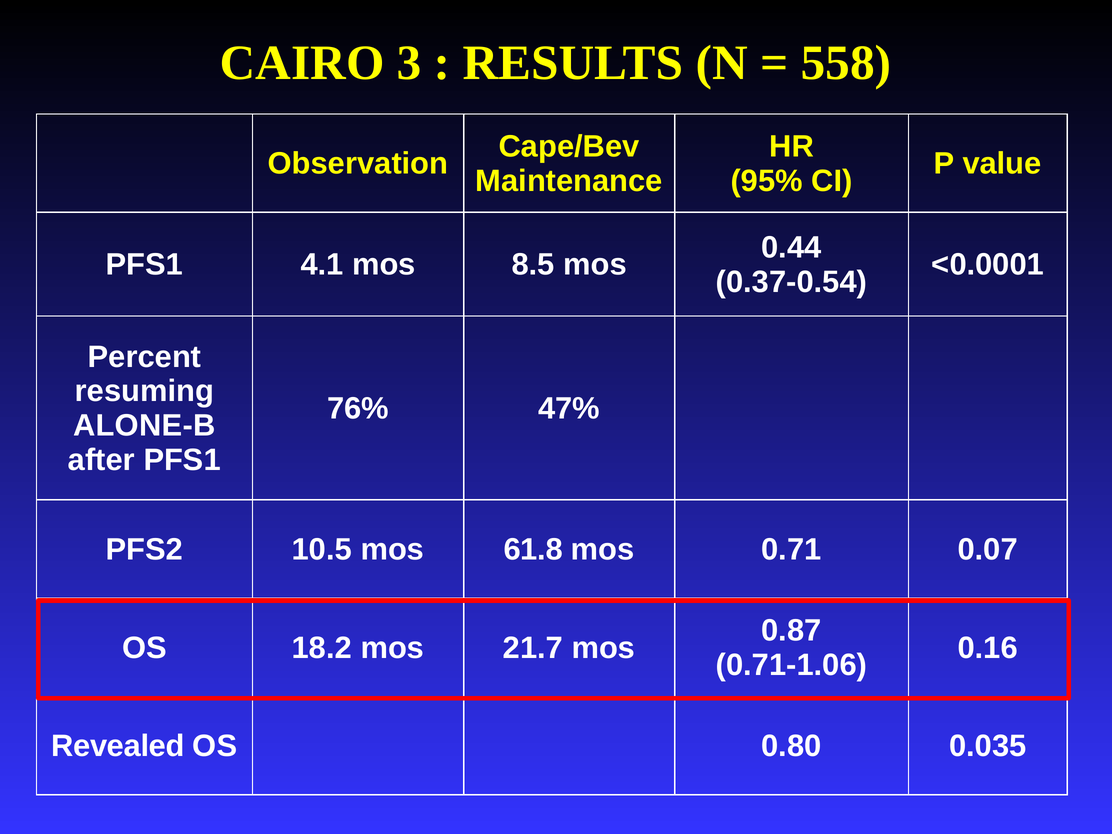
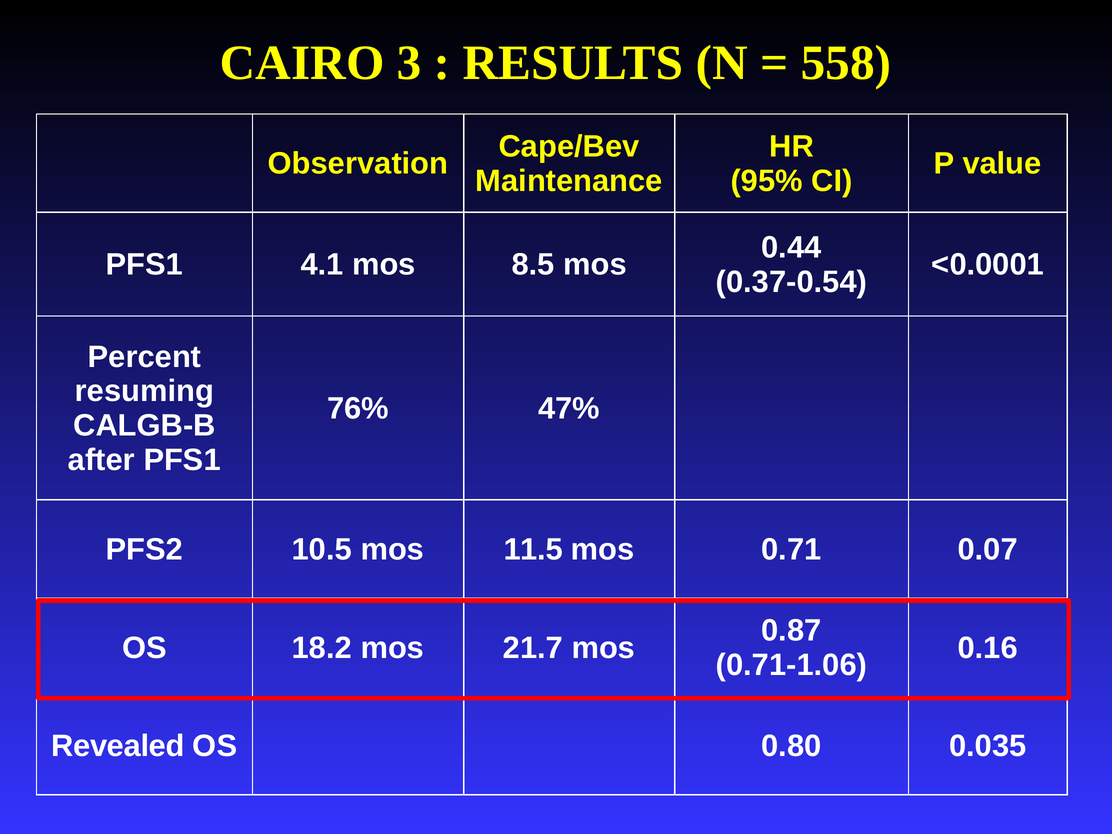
ALONE-B: ALONE-B -> CALGB-B (144, 426)
61.8: 61.8 -> 11.5 (533, 550)
